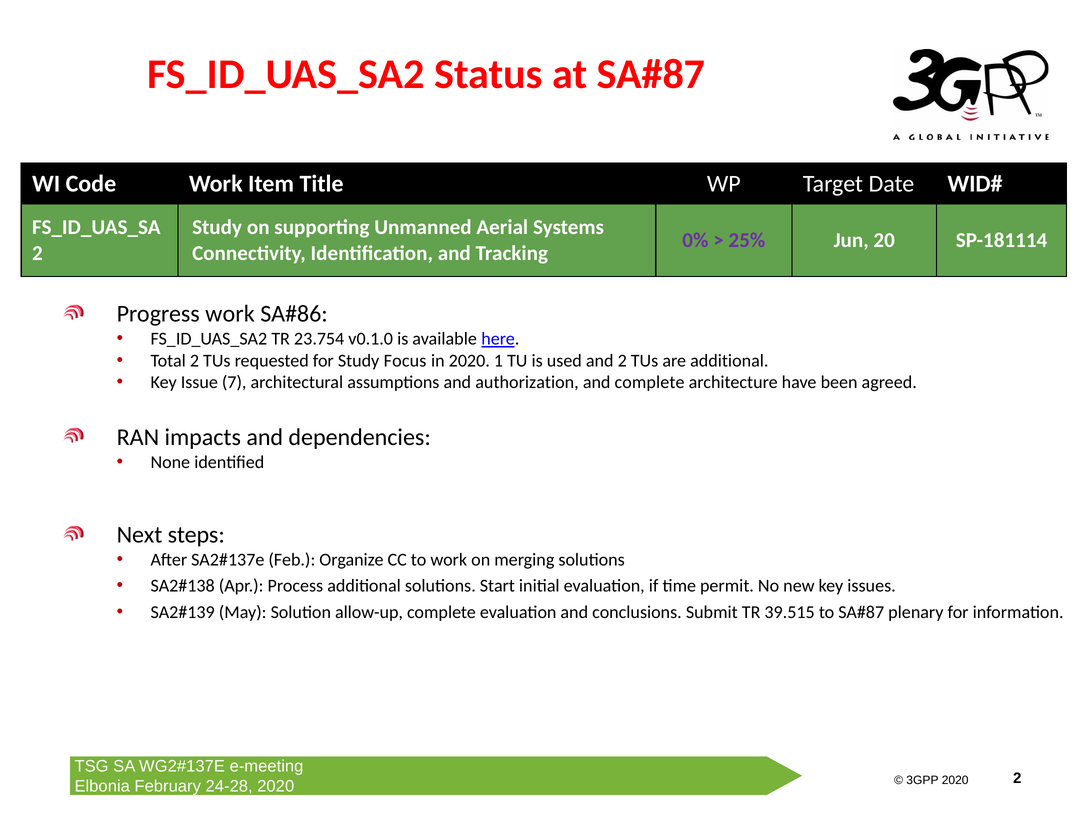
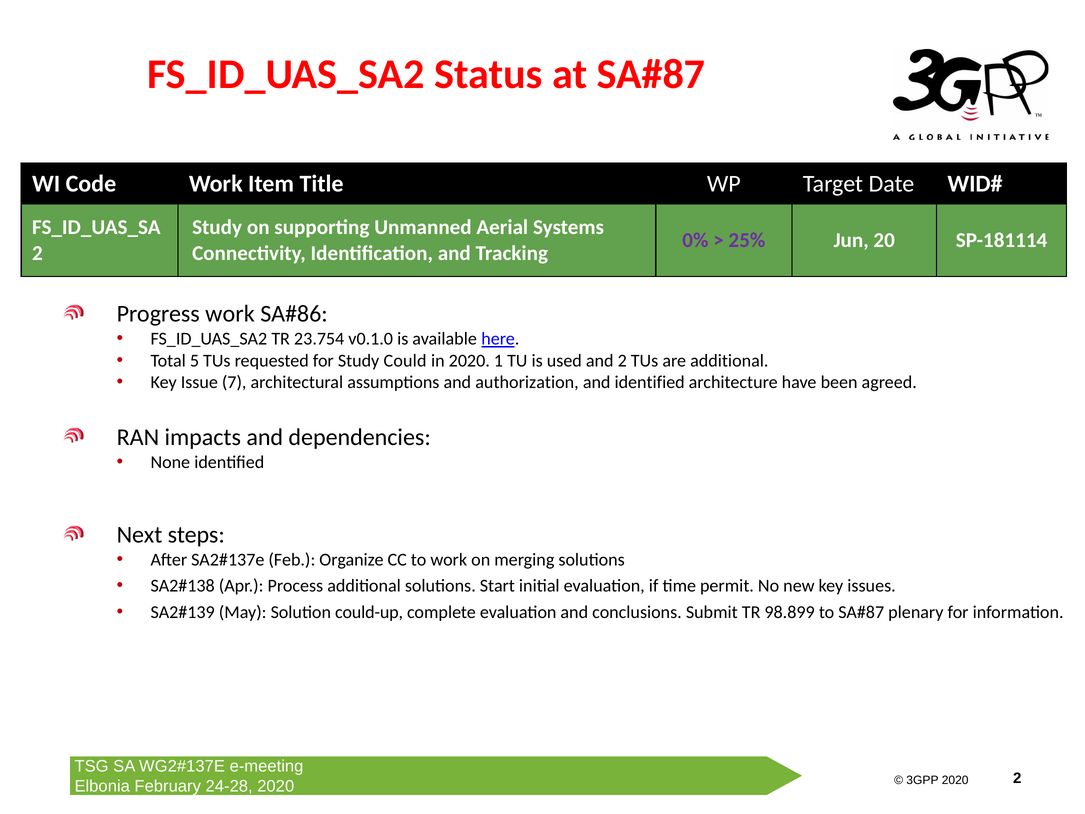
Total 2: 2 -> 5 (195, 361)
Focus: Focus -> Could (405, 361)
and complete: complete -> identified (650, 382)
allow-up: allow-up -> could-up (369, 612)
39.515: 39.515 -> 98.899 (790, 612)
